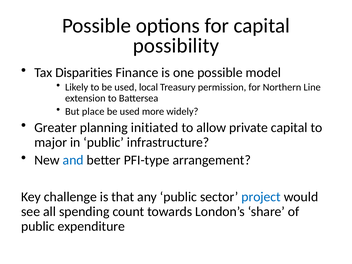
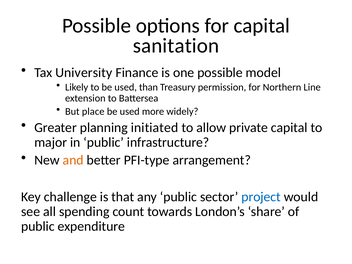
possibility: possibility -> sanitation (176, 46)
Disparities: Disparities -> University (84, 73)
local: local -> than (149, 87)
and colour: blue -> orange (73, 160)
